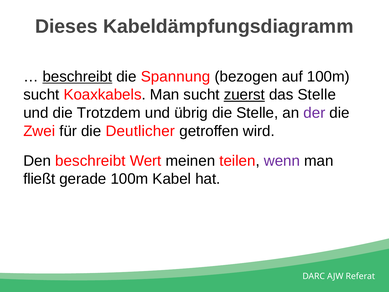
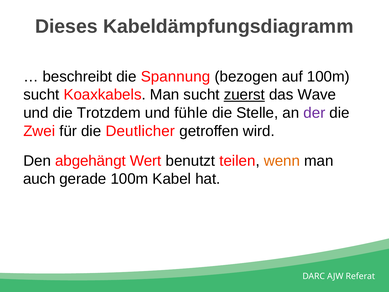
beschreibt underline: present -> none (77, 77)
das Stelle: Stelle -> Wave (317, 95)
übrig: übrig -> fühle (191, 113)
Den beschreibt: beschreibt -> abgehängt (90, 161)
meinen: meinen -> benutzt (190, 161)
wenn colour: purple -> orange (282, 161)
fließt: fließt -> auch (39, 179)
